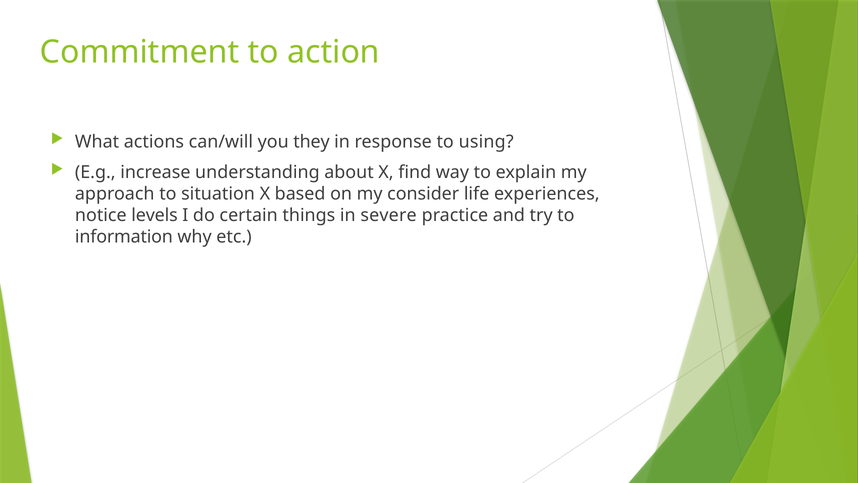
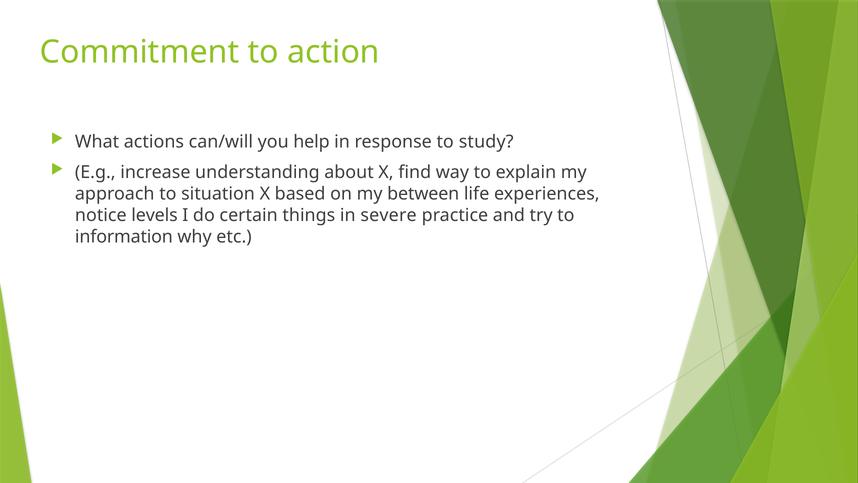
they: they -> help (311, 142)
using: using -> study (486, 142)
consider: consider -> between (423, 194)
